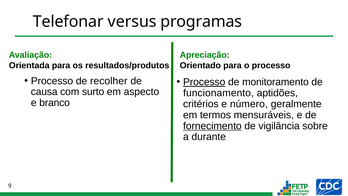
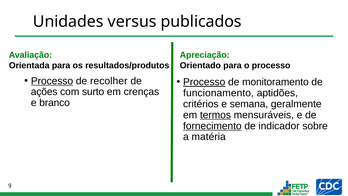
Telefonar: Telefonar -> Unidades (68, 22)
programas: programas -> publicados (201, 22)
Processo underline: none -> present (52, 81)
causa: causa -> ações (44, 92)
aspecto: aspecto -> crenças (141, 92)
número: número -> semana (249, 104)
termos underline: none -> present (215, 115)
vigilância: vigilância -> indicador (279, 126)
durante: durante -> matéria (209, 137)
